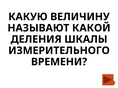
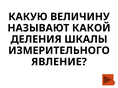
ВРЕМЕНИ: ВРЕМЕНИ -> ЯВЛЕНИЕ (59, 62)
